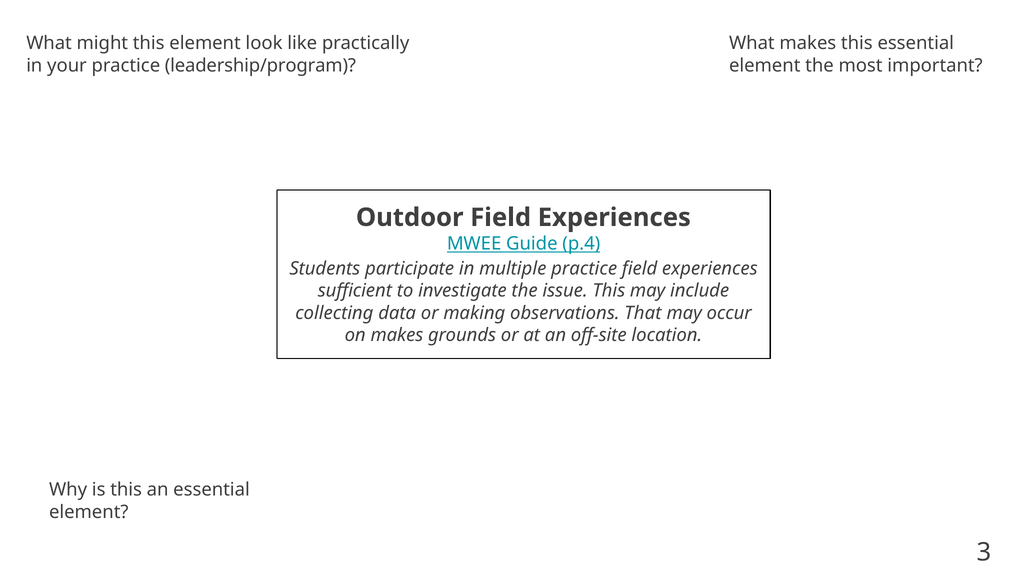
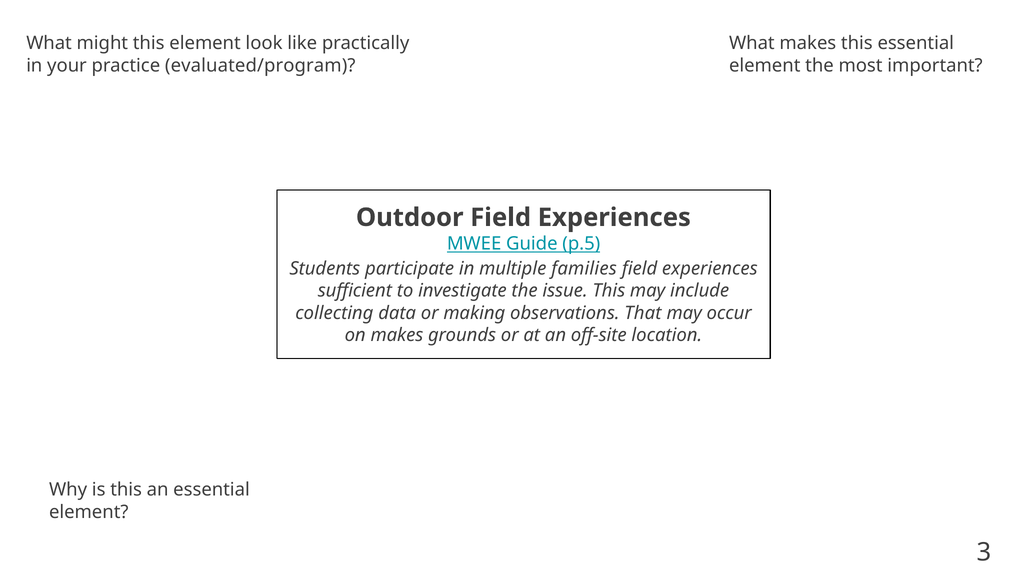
leadership/program: leadership/program -> evaluated/program (260, 66)
p.4: p.4 -> p.5 (581, 244)
multiple practice: practice -> families (584, 269)
